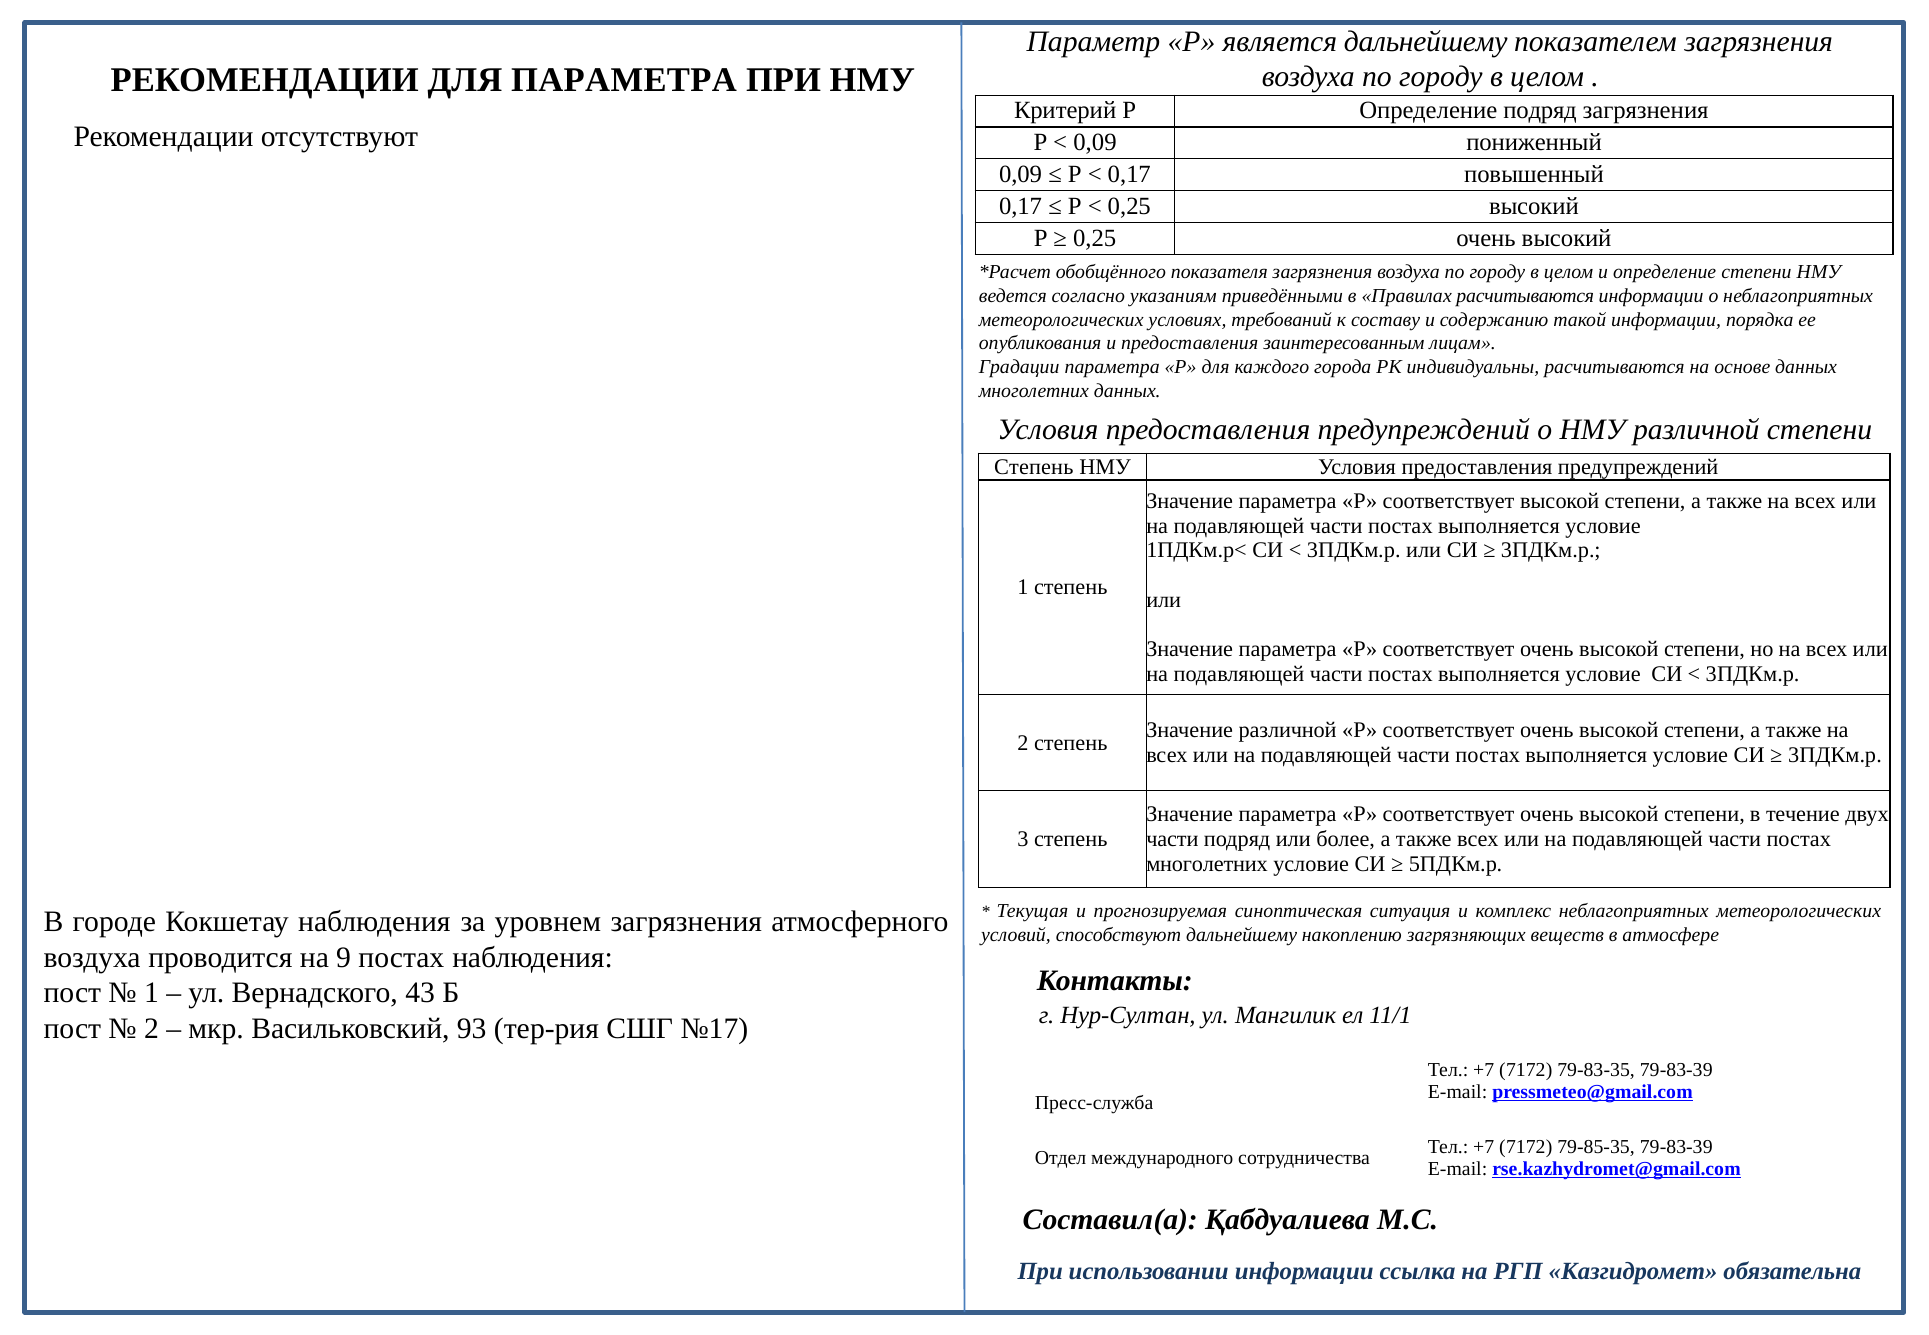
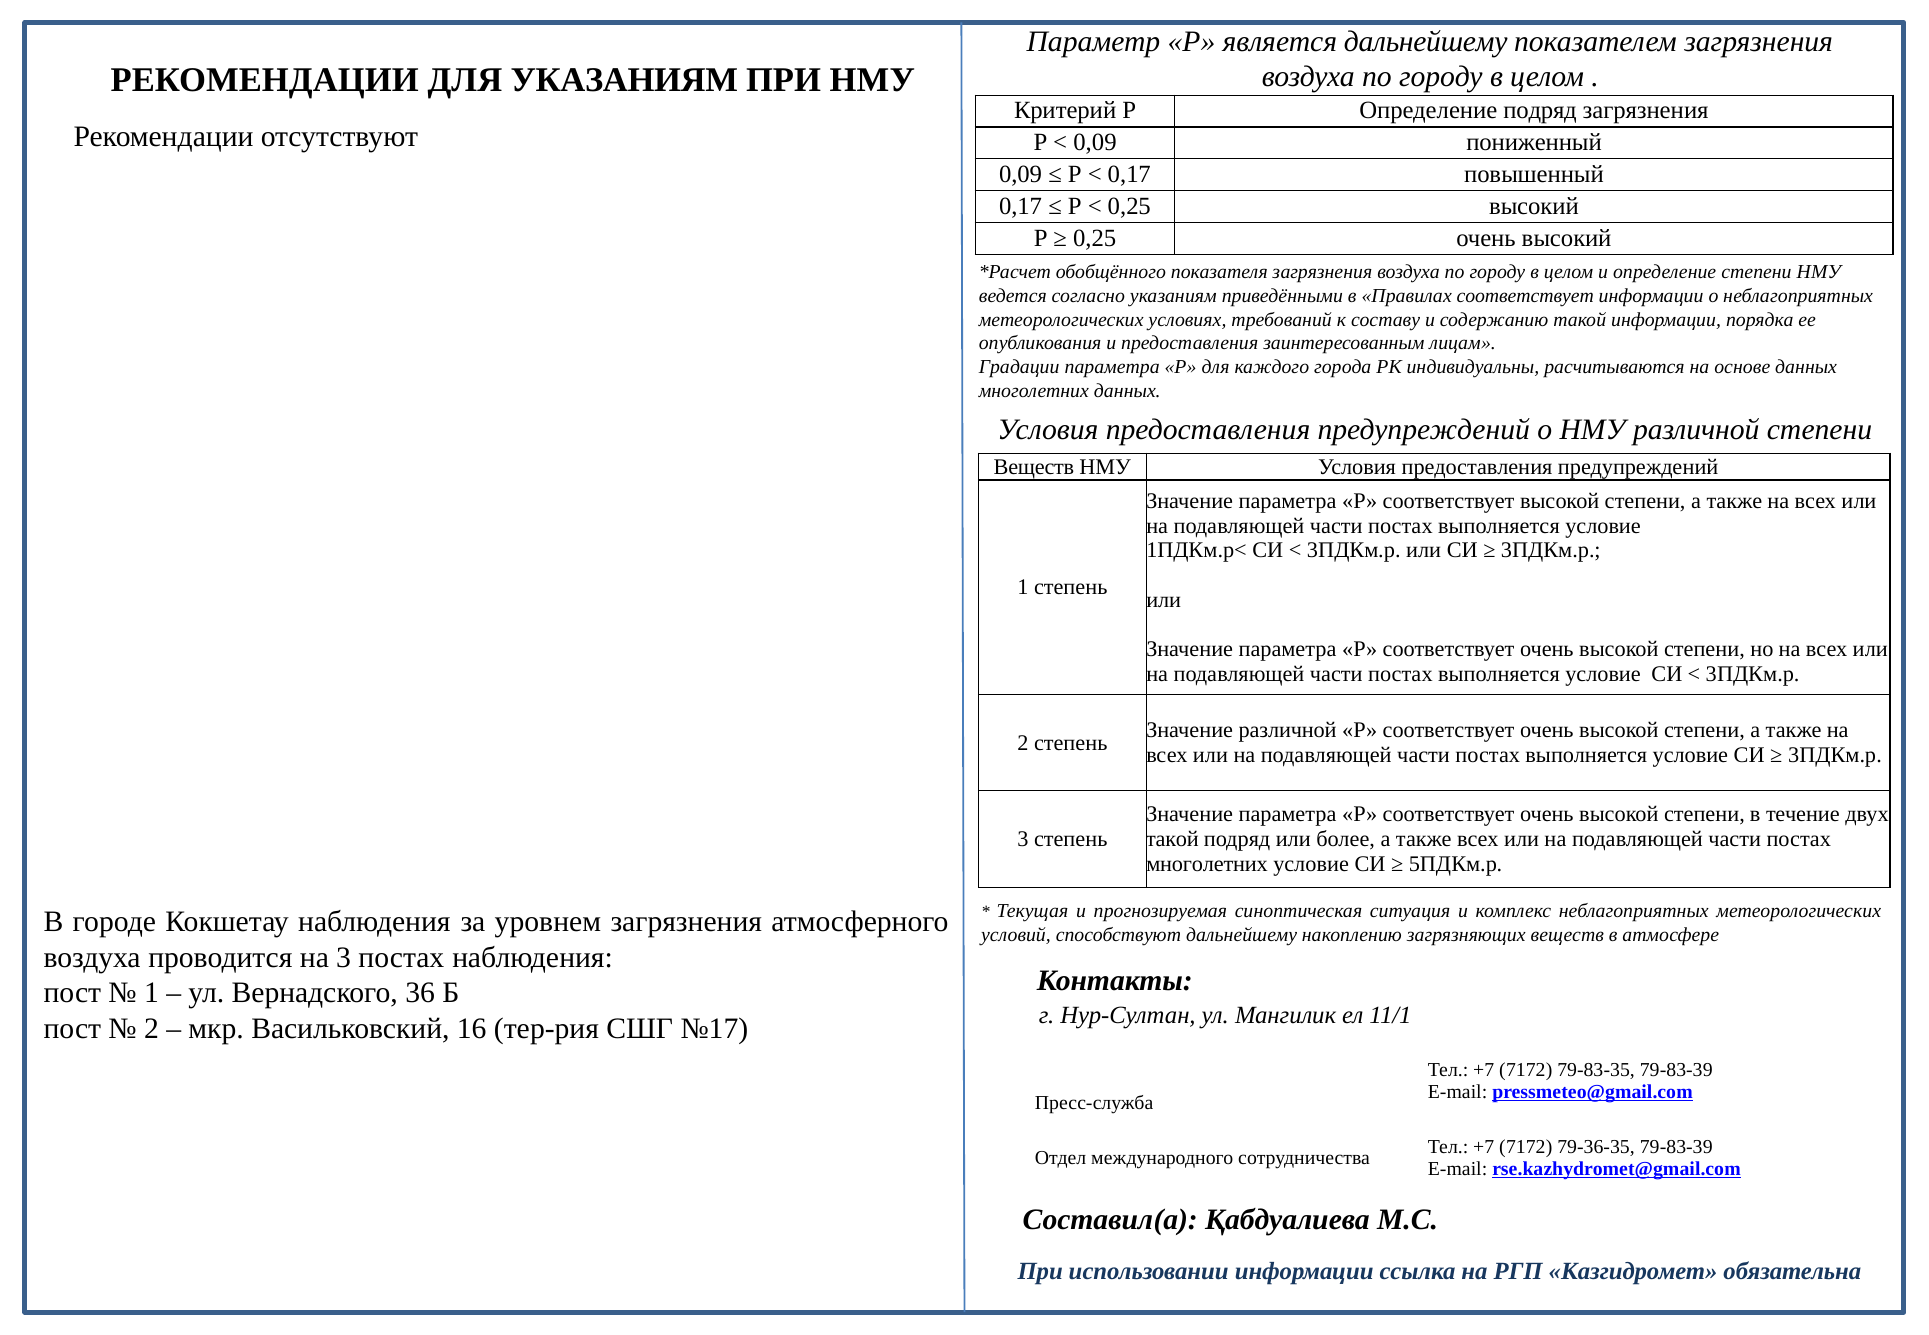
ДЛЯ ПАРАМЕТРА: ПАРАМЕТРА -> УКАЗАНИЯМ (624, 80)
Правилах расчитываются: расчитываются -> соответствует (1525, 296)
Степень: Степень -> Веществ (1034, 467)
части: части -> такой (1172, 839)
на 9: 9 -> 3 (344, 958)
43: 43 -> 36 (420, 993)
93: 93 -> 16 (472, 1029)
79-85-35: 79-85-35 -> 79-36-35 (1596, 1147)
